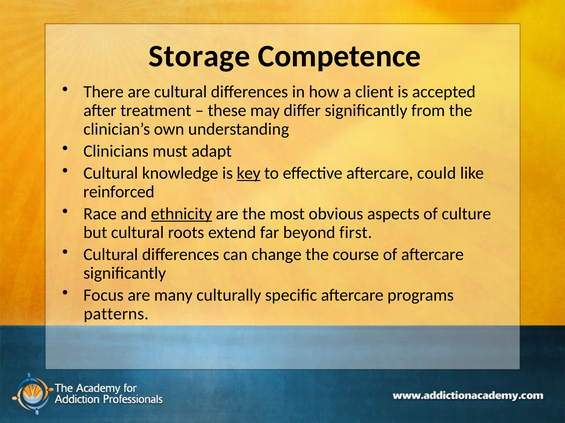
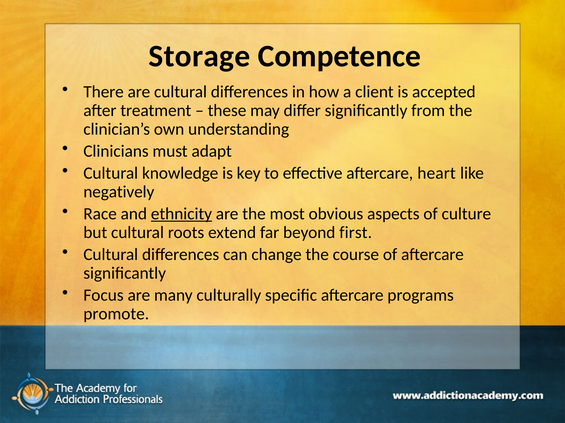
key underline: present -> none (249, 174)
could: could -> heart (437, 174)
reinforced: reinforced -> negatively (119, 192)
patterns: patterns -> promote (116, 314)
